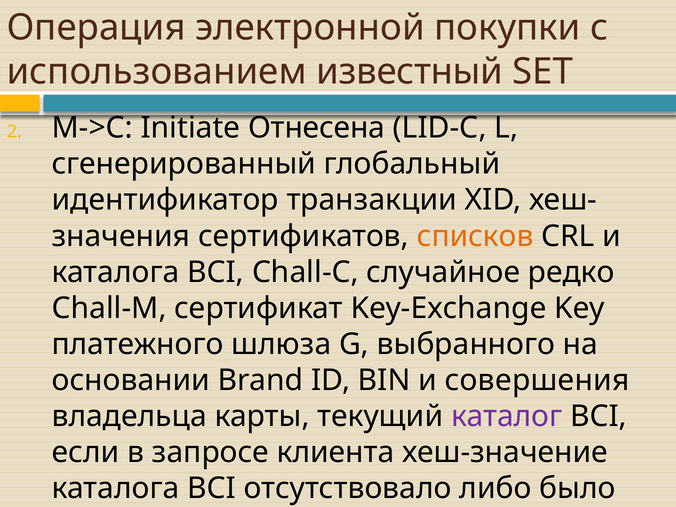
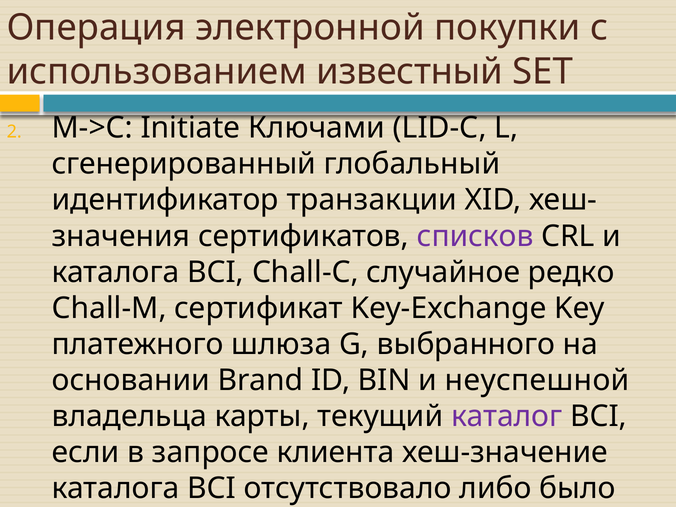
Отнесена: Отнесена -> Ключами (317, 128)
списков colour: orange -> purple (475, 236)
совершения: совершения -> неуспешной (537, 380)
